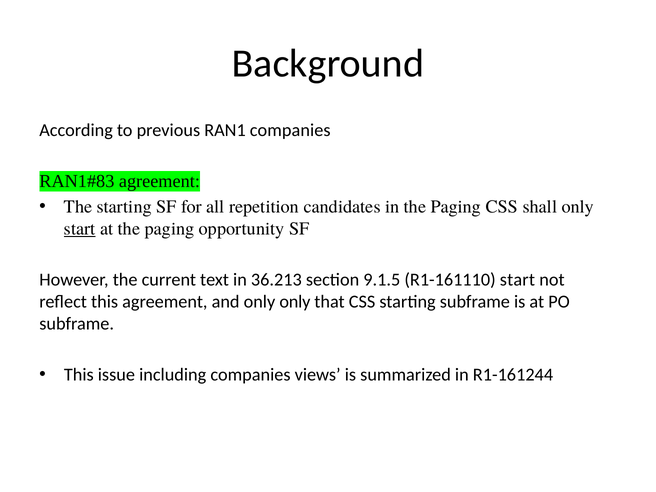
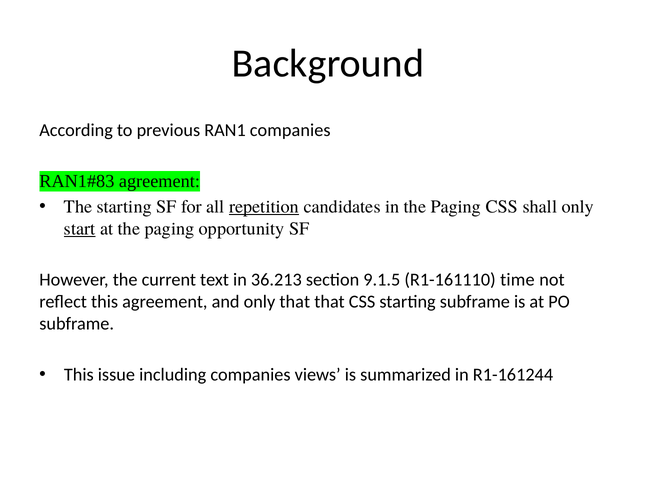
repetition underline: none -> present (264, 207)
R1-161110 start: start -> time (517, 280)
only only: only -> that (295, 302)
